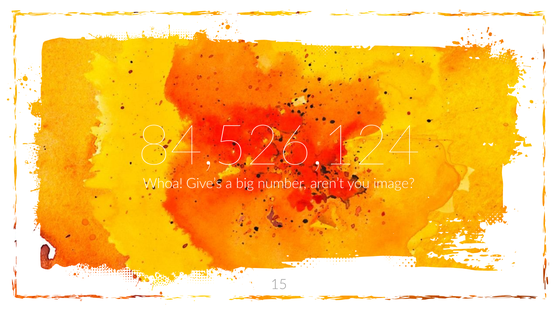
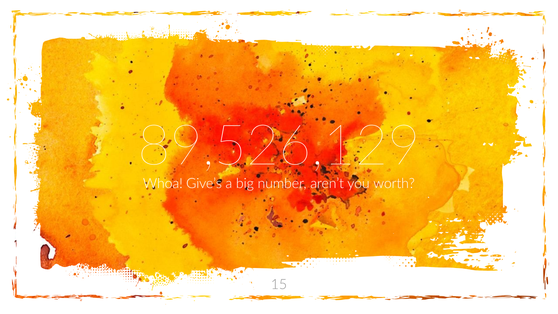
84,526,124: 84,526,124 -> 89,526,129 (279, 146)
image: image -> worth (394, 184)
